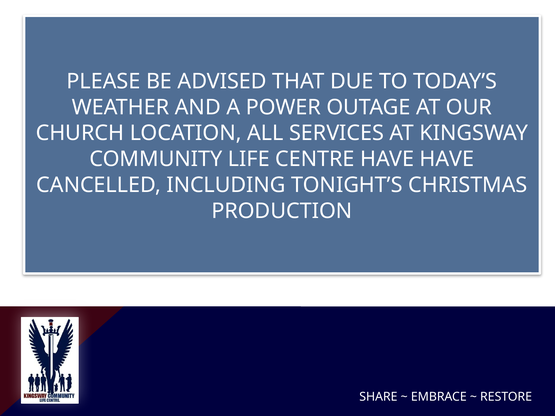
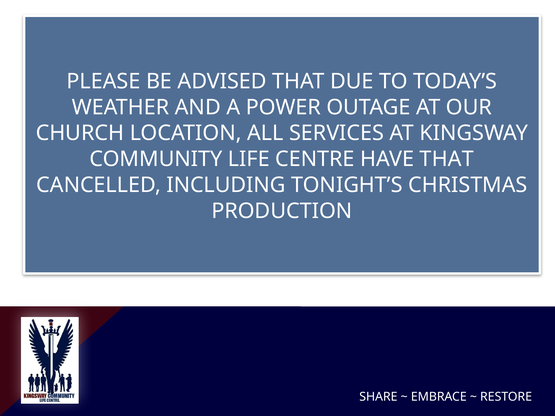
HAVE HAVE: HAVE -> THAT (447, 159)
